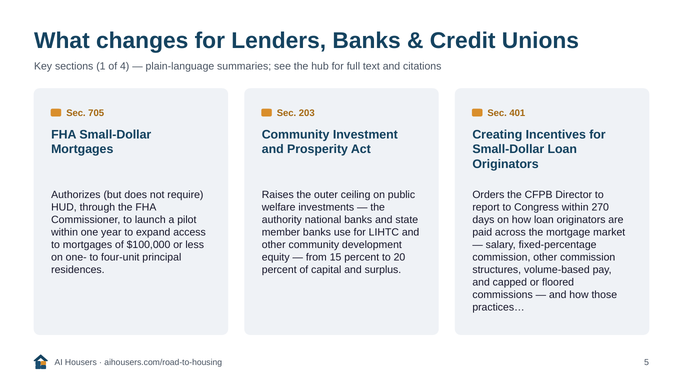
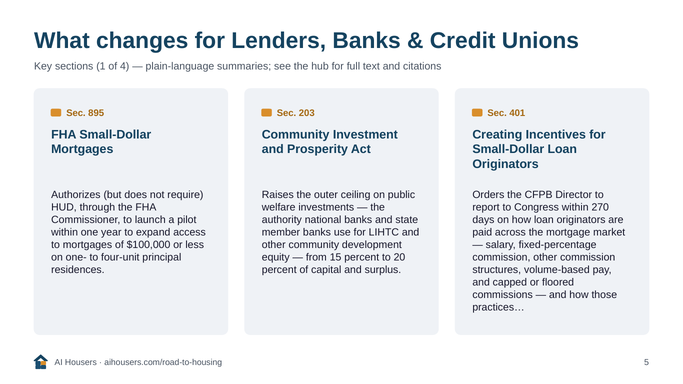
705: 705 -> 895 (96, 113)
